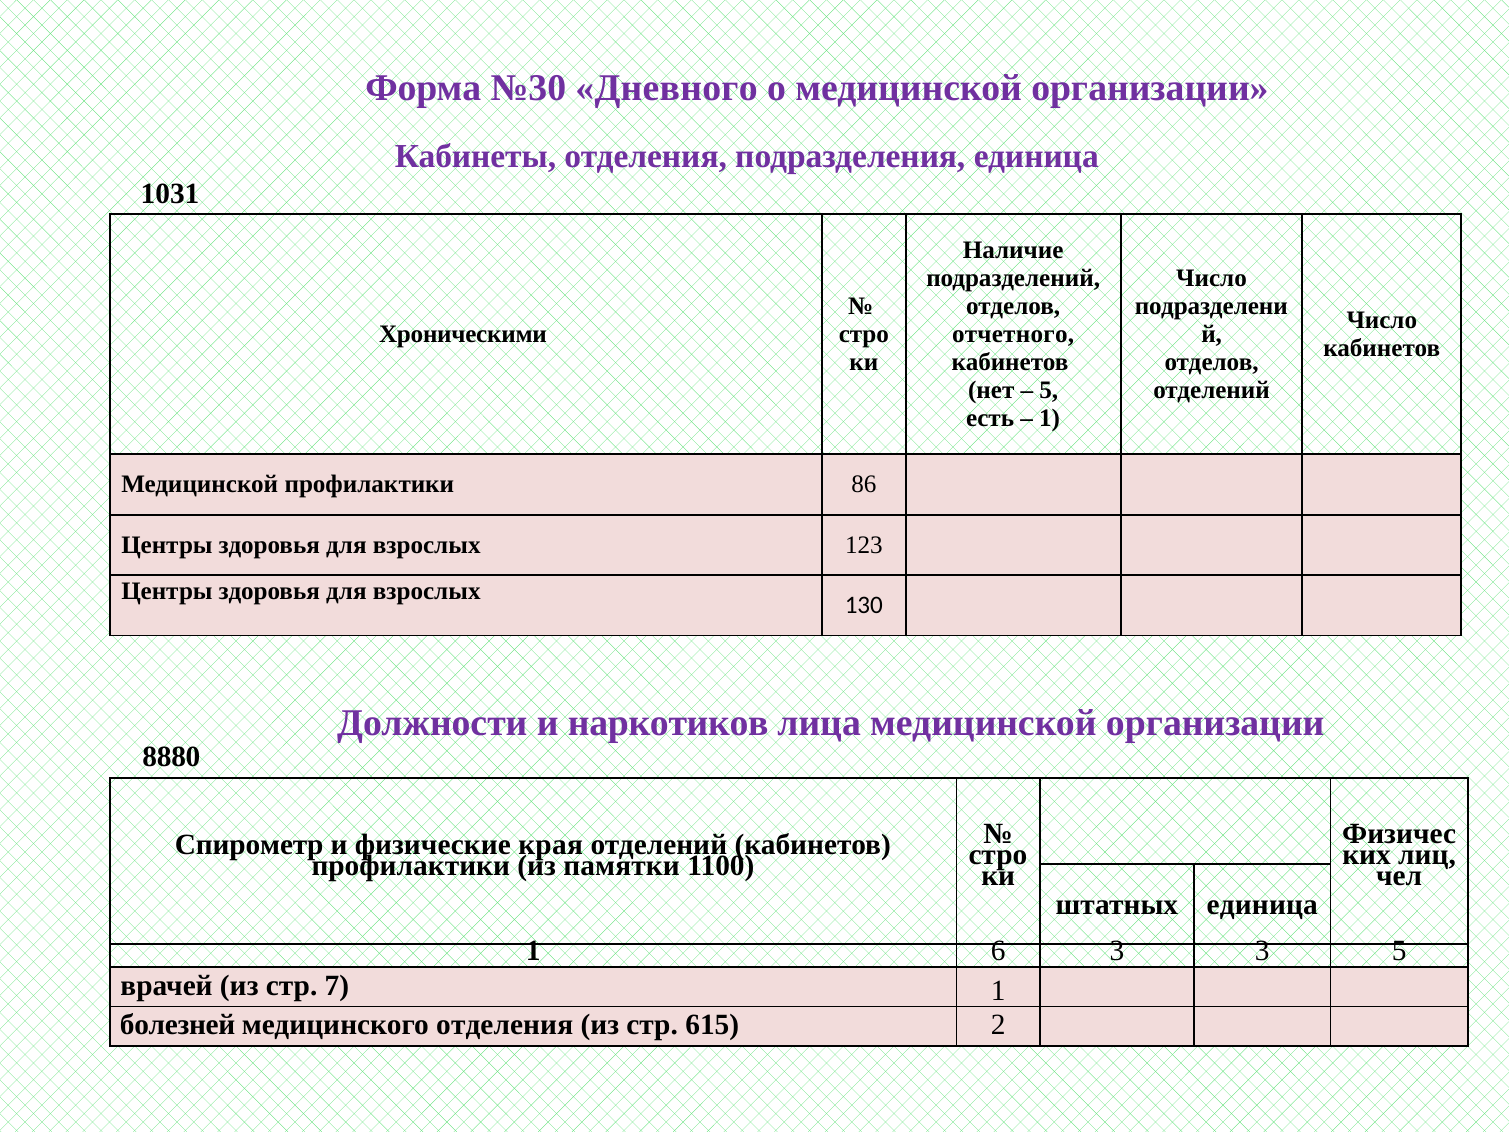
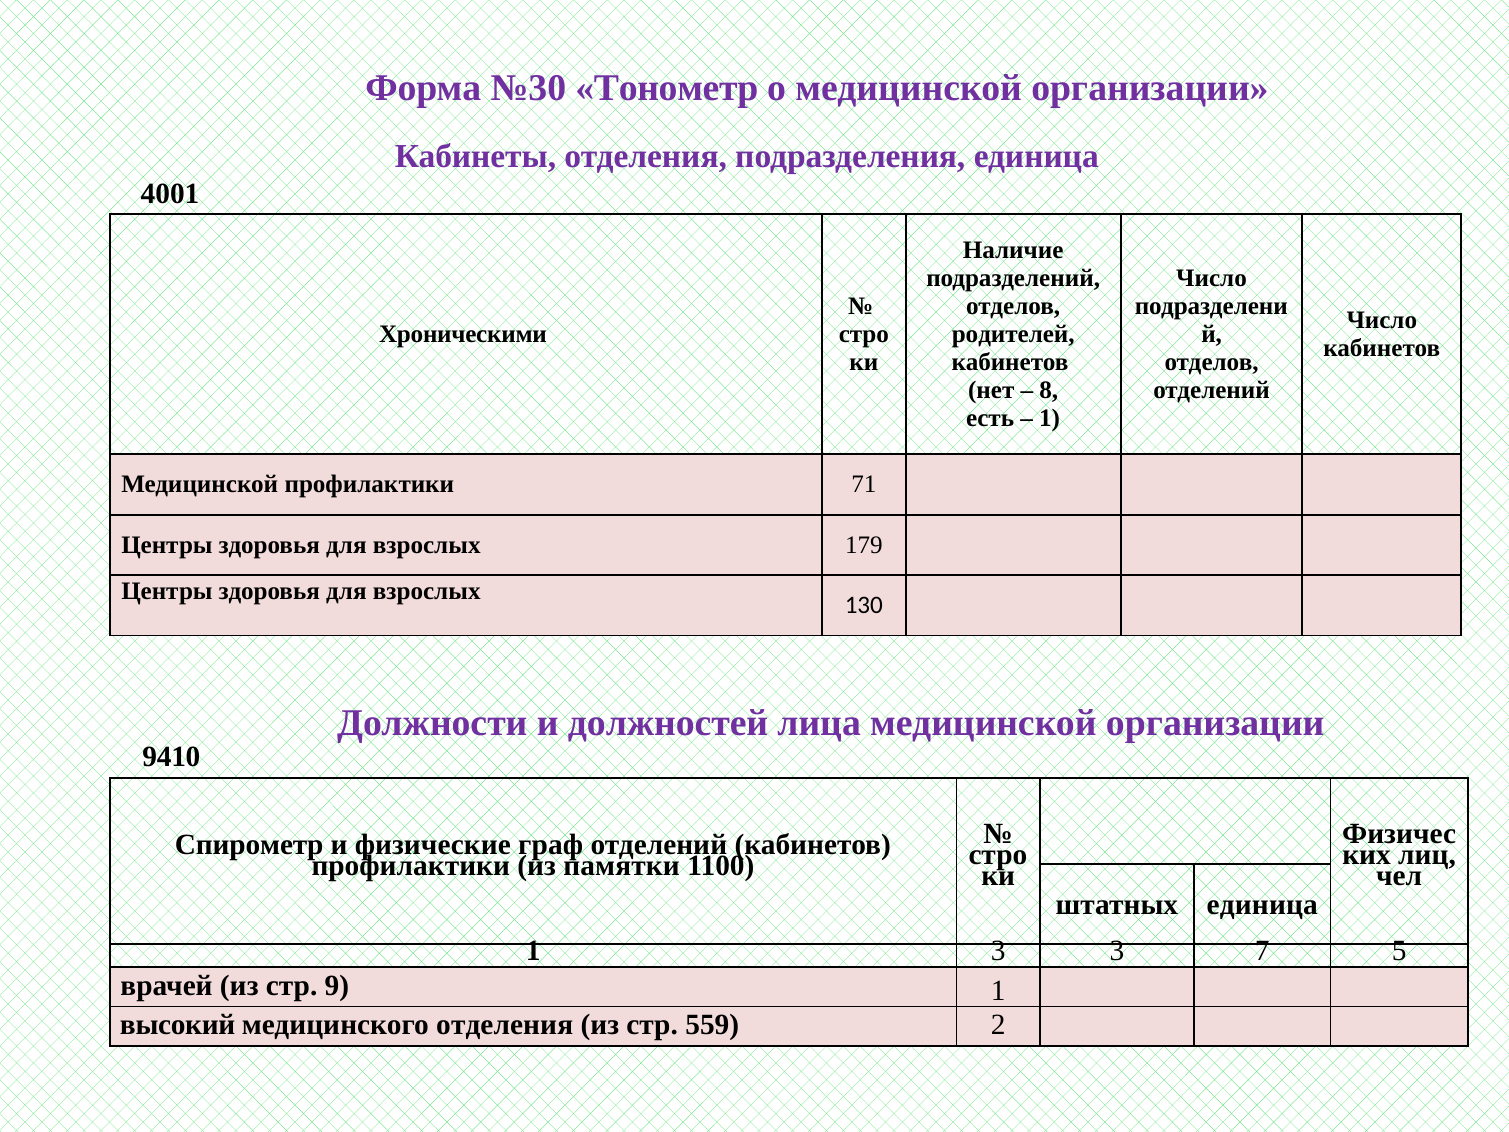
Дневного: Дневного -> Тонометр (667, 88)
1031: 1031 -> 4001 (170, 194)
отчетного: отчетного -> родителей (1013, 334)
5: 5 -> 8 (1049, 390)
86: 86 -> 71 (864, 485)
123: 123 -> 179 (864, 545)
наркотиков: наркотиков -> должностей (668, 723)
8880: 8880 -> 9410 (171, 757)
края: края -> граф (551, 845)
1 6: 6 -> 3 (998, 950)
3 3: 3 -> 7 (1262, 950)
7: 7 -> 9 (337, 985)
болезней: болезней -> высокий (178, 1025)
615: 615 -> 559 (712, 1025)
